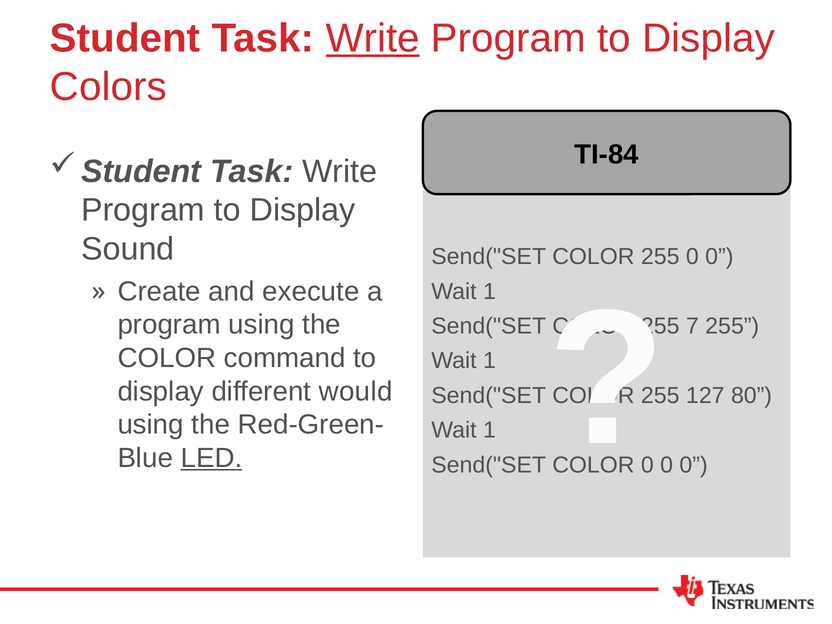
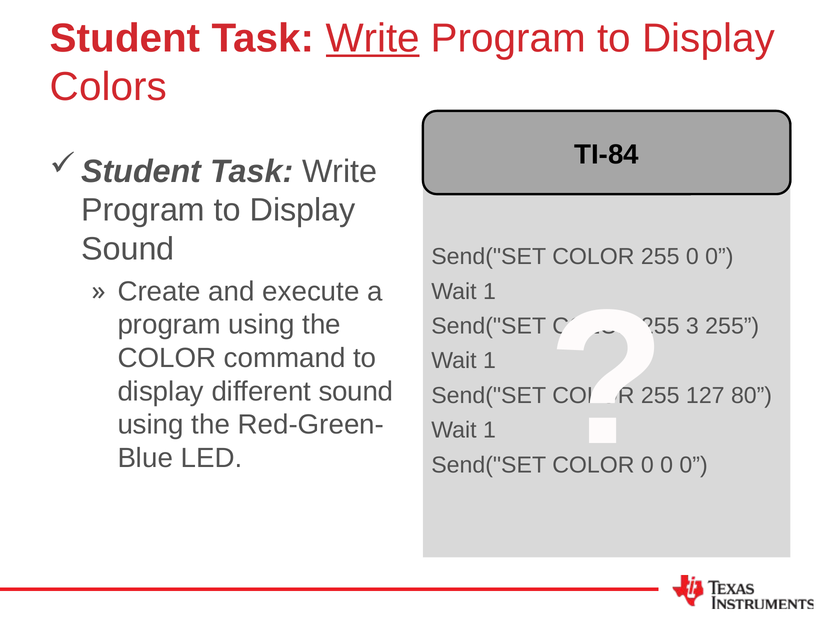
7: 7 -> 3 (692, 326)
different would: would -> sound (356, 391)
LED underline: present -> none (211, 458)
